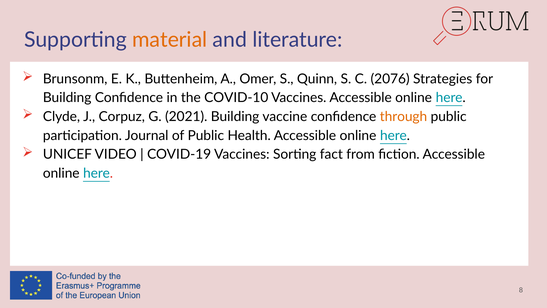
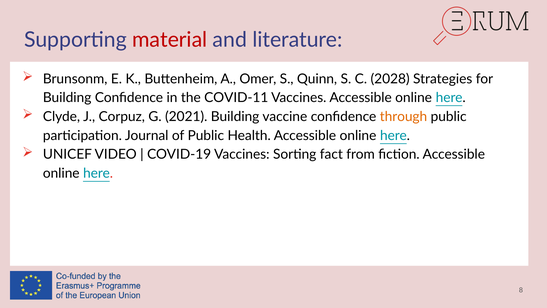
material colour: orange -> red (170, 40)
2076: 2076 -> 2028 (390, 79)
COVID-10: COVID-10 -> COVID-11 (236, 98)
